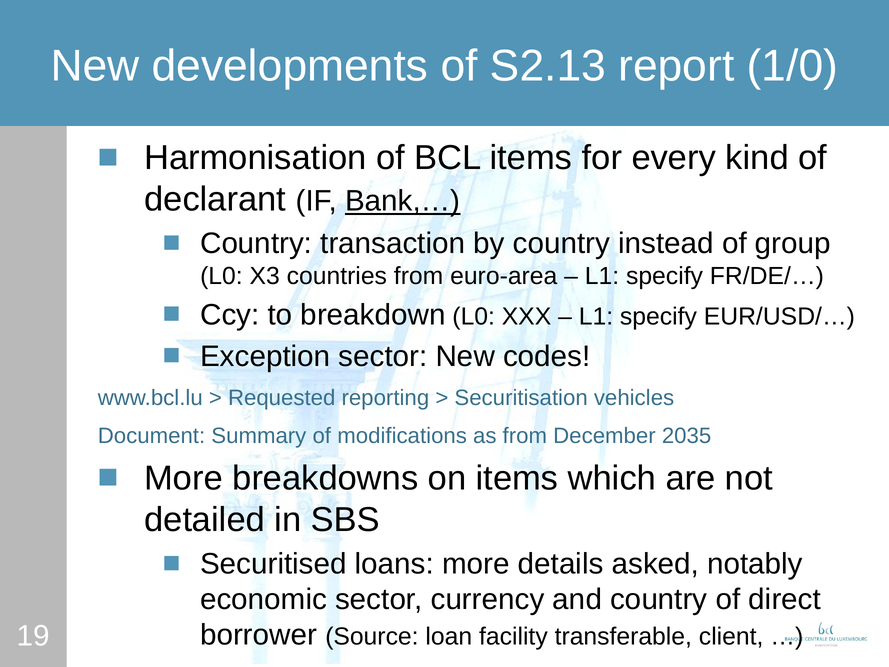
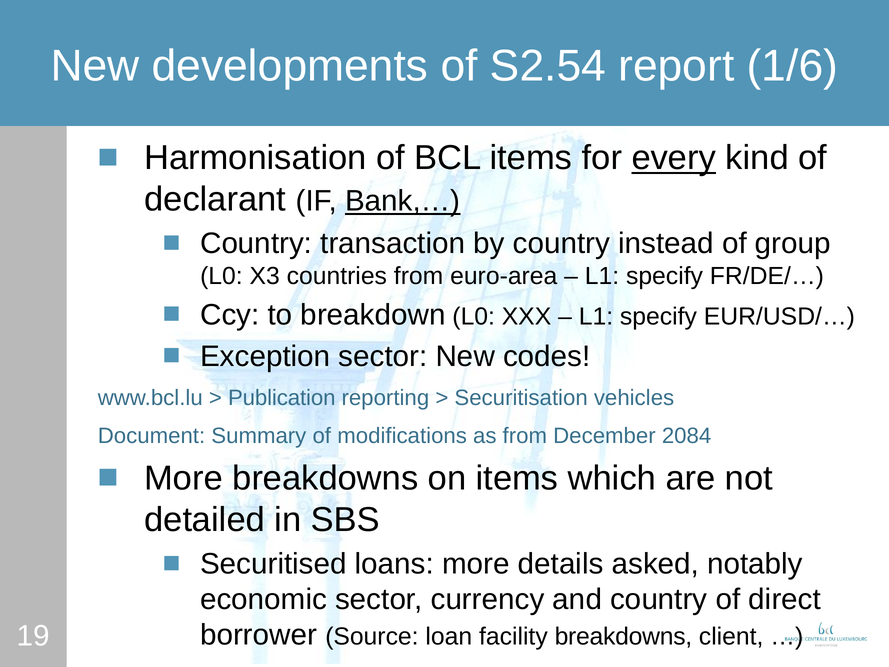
S2.13: S2.13 -> S2.54 (548, 66)
1/0: 1/0 -> 1/6 (792, 66)
every underline: none -> present (674, 158)
Requested: Requested -> Publication (282, 398)
2035: 2035 -> 2084 (687, 436)
facility transferable: transferable -> breakdowns (623, 636)
